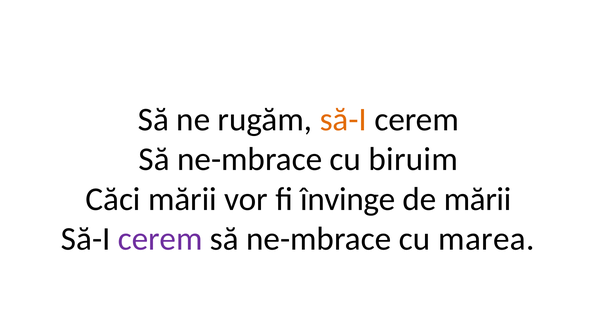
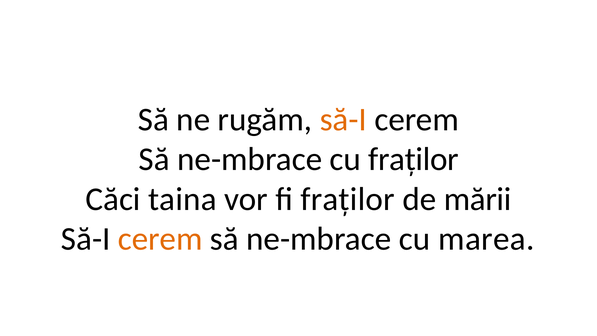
cu biruim: biruim -> fraților (414, 159)
Căci mării: mării -> taina (182, 199)
fi învinge: învinge -> fraților (348, 199)
cerem colour: purple -> orange (160, 239)
